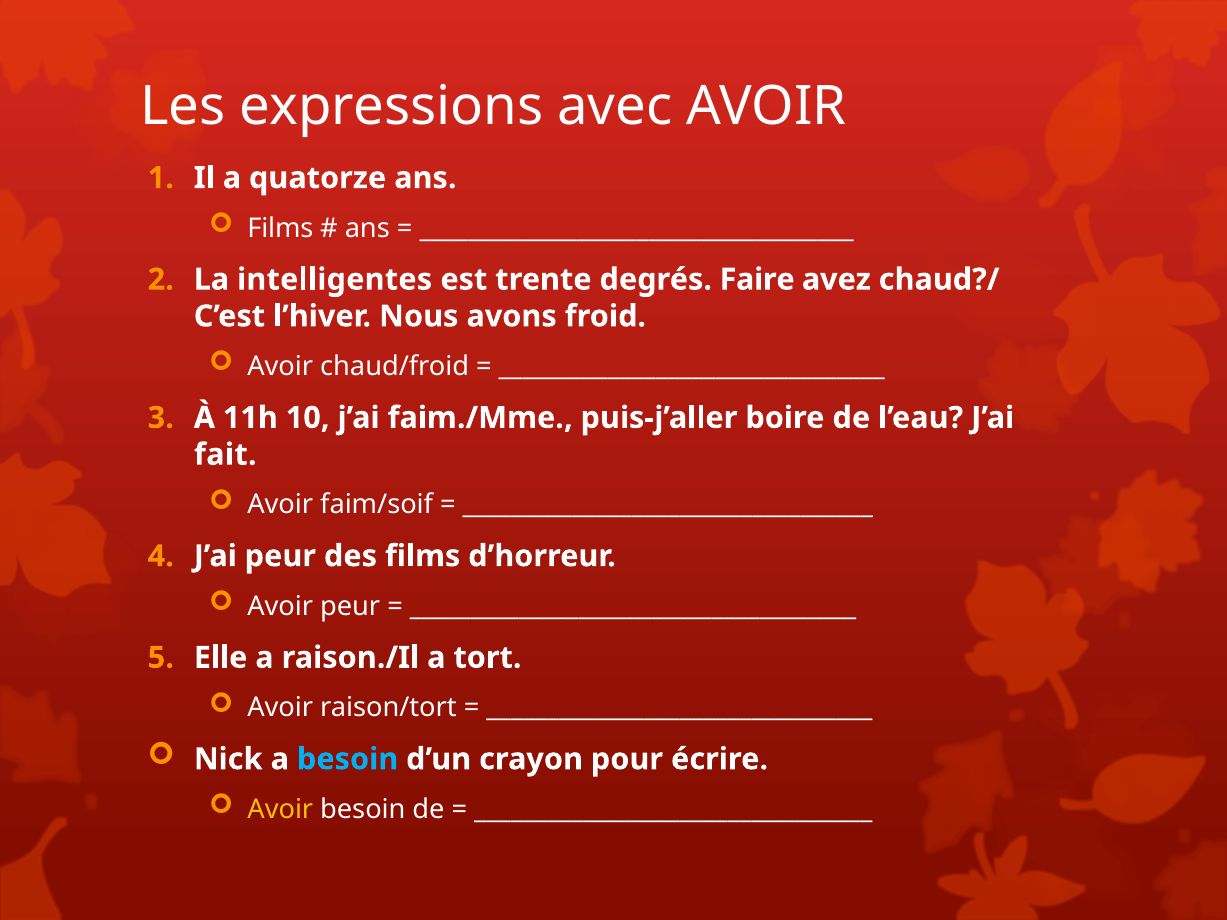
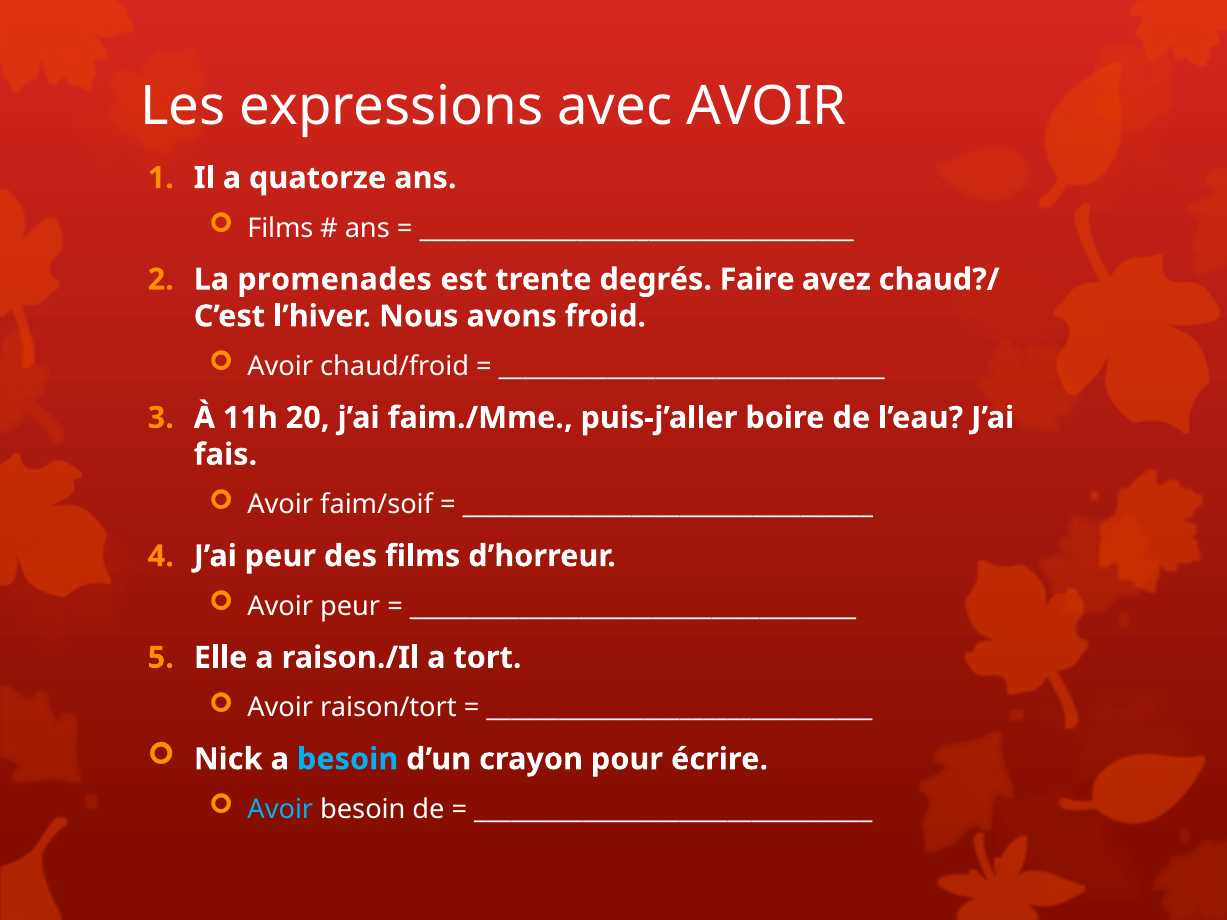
intelligentes: intelligentes -> promenades (335, 280)
10: 10 -> 20 (308, 418)
fait: fait -> fais (225, 455)
Avoir colour: yellow -> light blue (280, 810)
